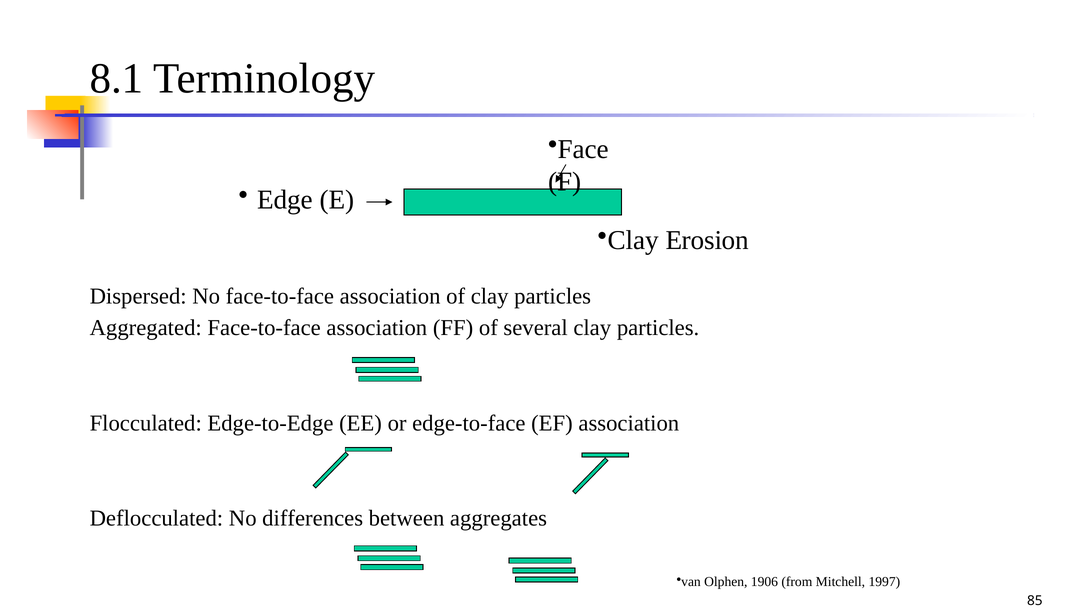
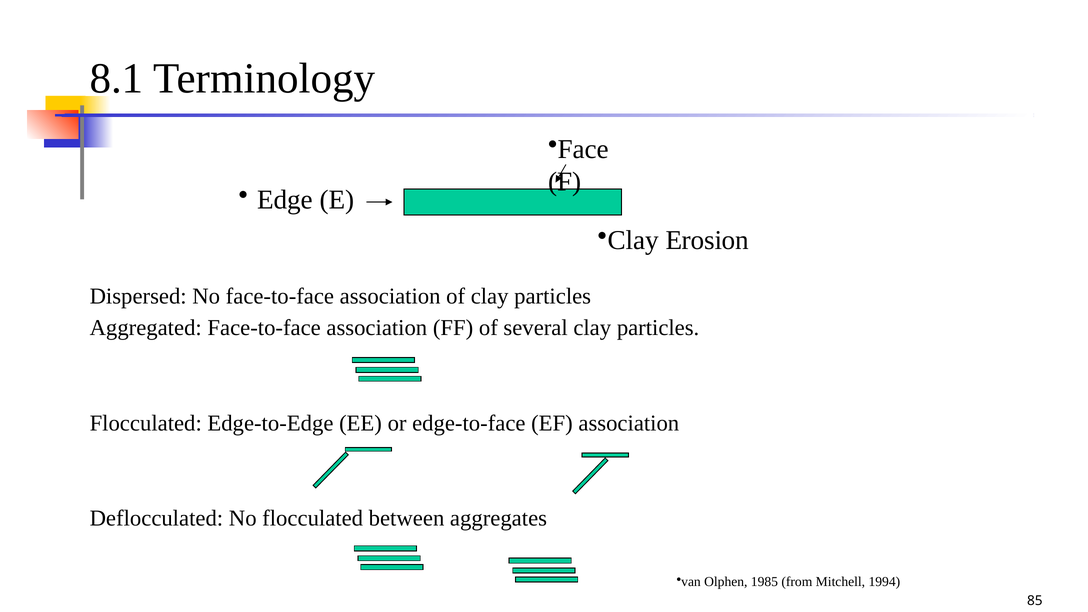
No differences: differences -> flocculated (313, 518)
1906: 1906 -> 1985 (764, 582)
1997: 1997 -> 1994 (884, 582)
